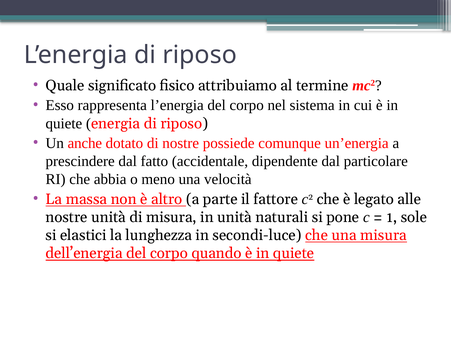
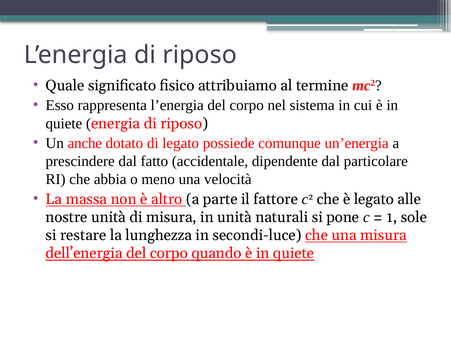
di nostre: nostre -> legato (181, 143)
elastici: elastici -> restare (83, 235)
